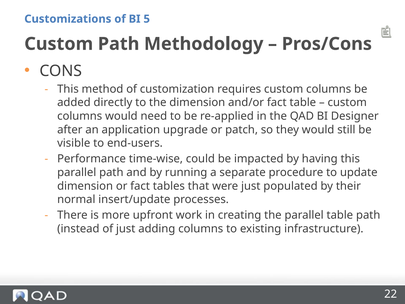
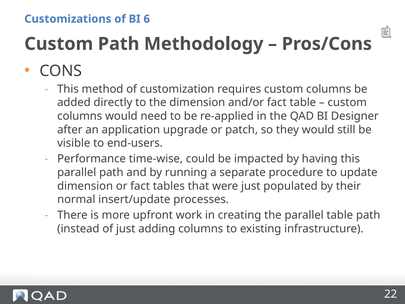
5: 5 -> 6 (147, 19)
